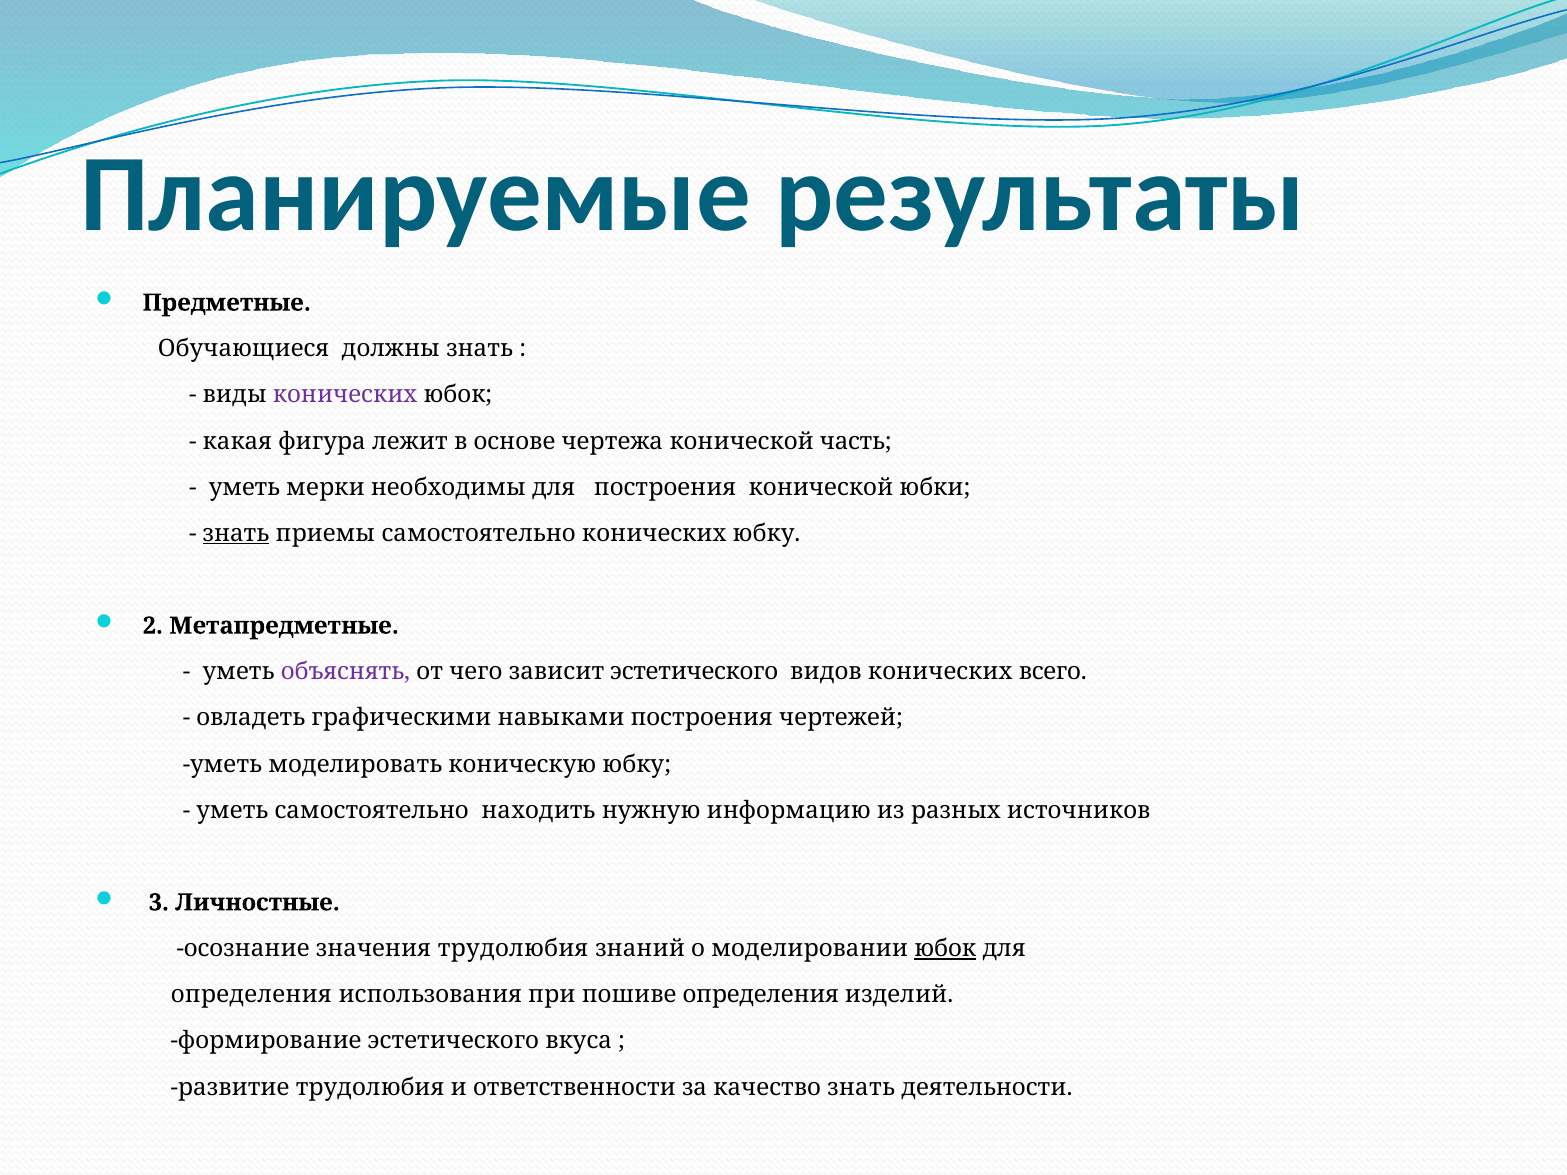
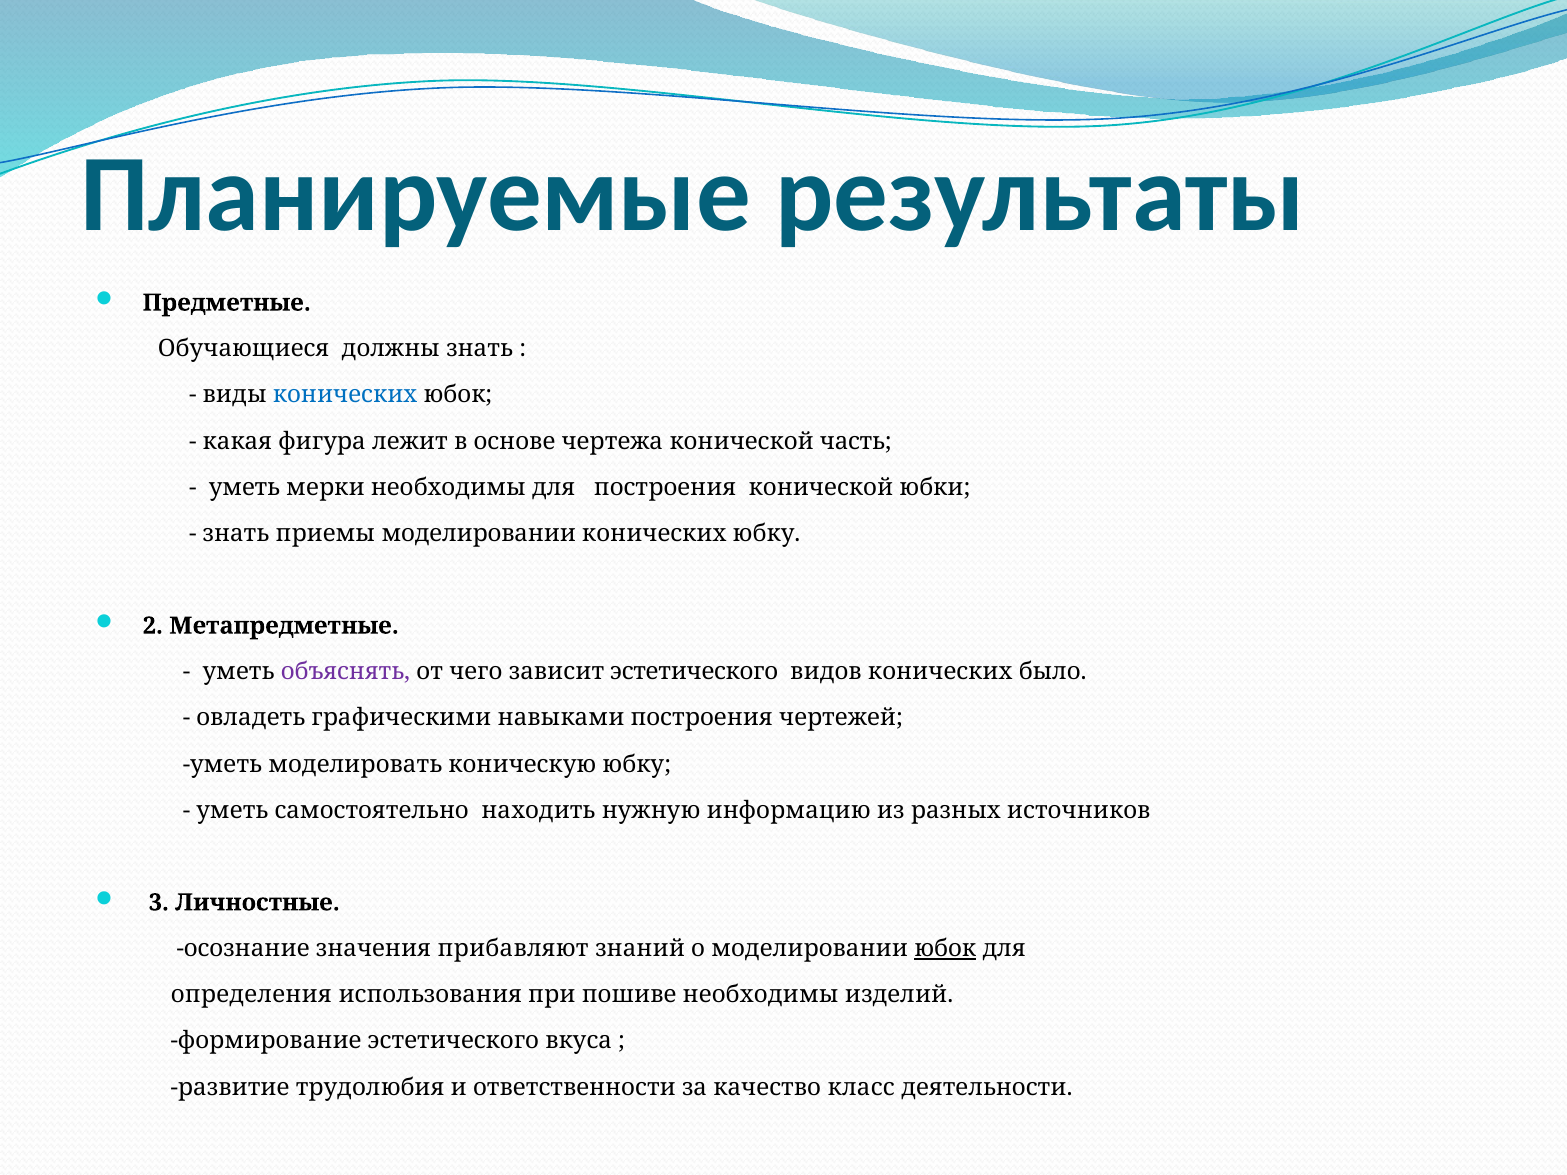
конических colour: purple -> blue (345, 395)
знать underline: present -> none (236, 534)
приемы самостоятельно: самостоятельно -> моделировании (479, 534)
всего: всего -> было (1053, 672)
значения трудолюбия: трудолюбия -> прибавляют (513, 949)
пошиве определения: определения -> необходимы (761, 995)
качество знать: знать -> класс (861, 1087)
